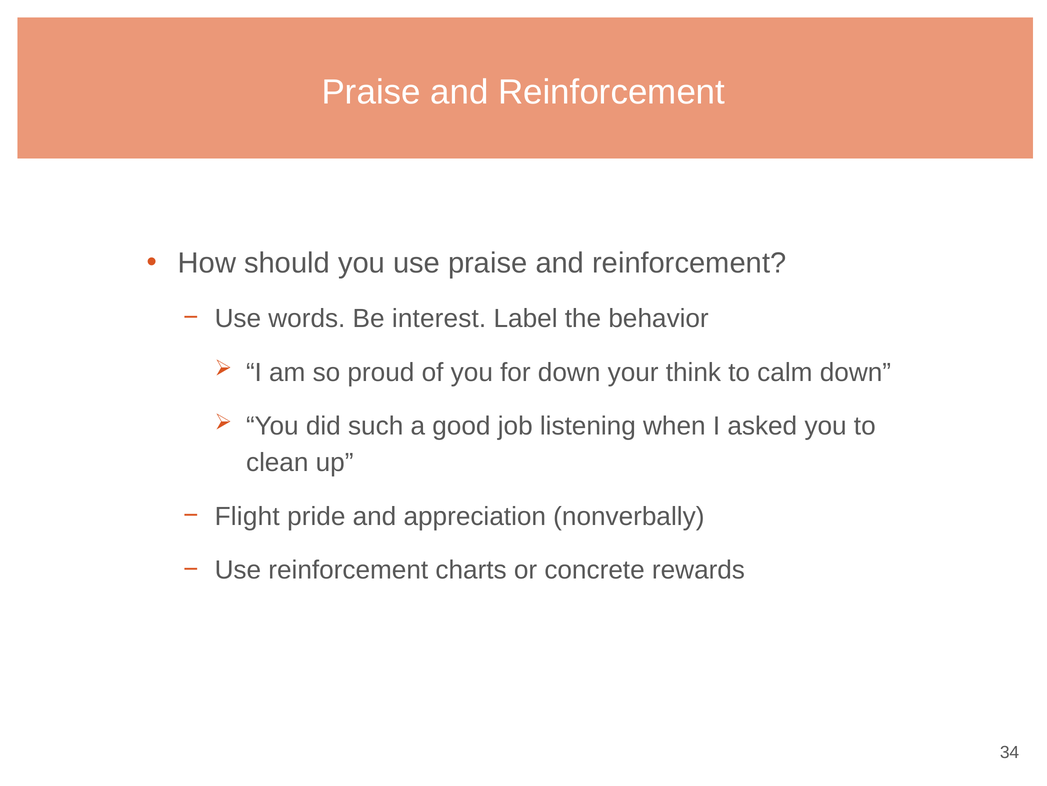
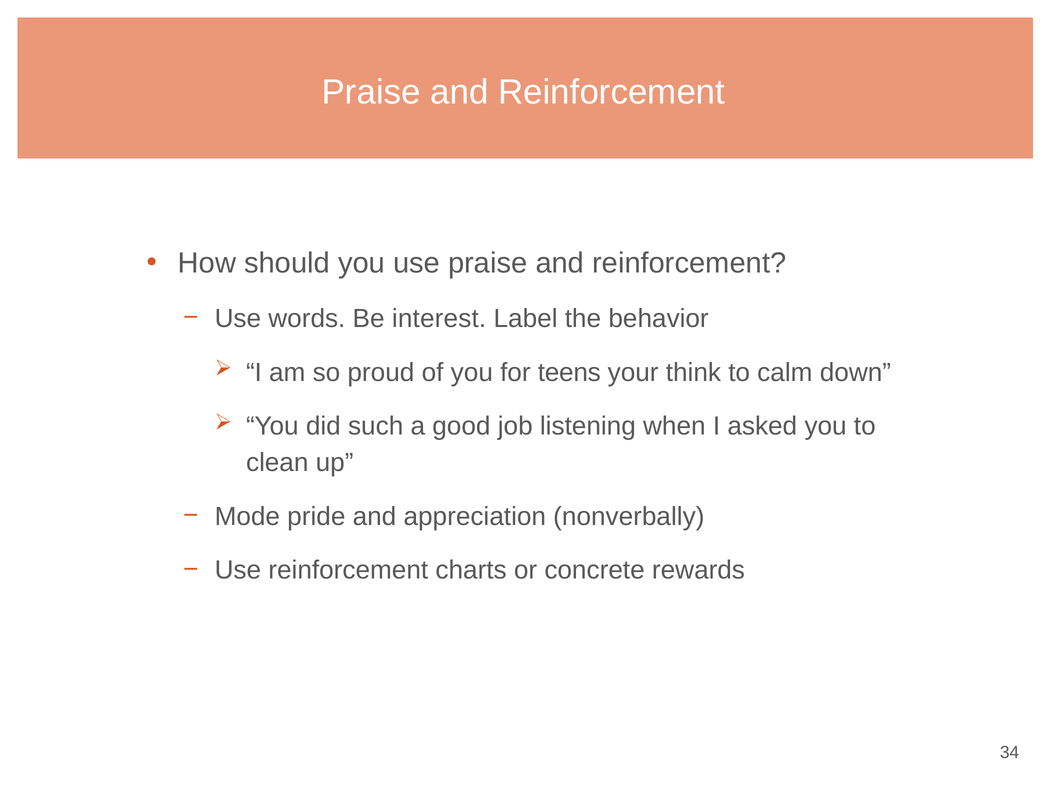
for down: down -> teens (569, 372)
Flight: Flight -> Mode (247, 516)
